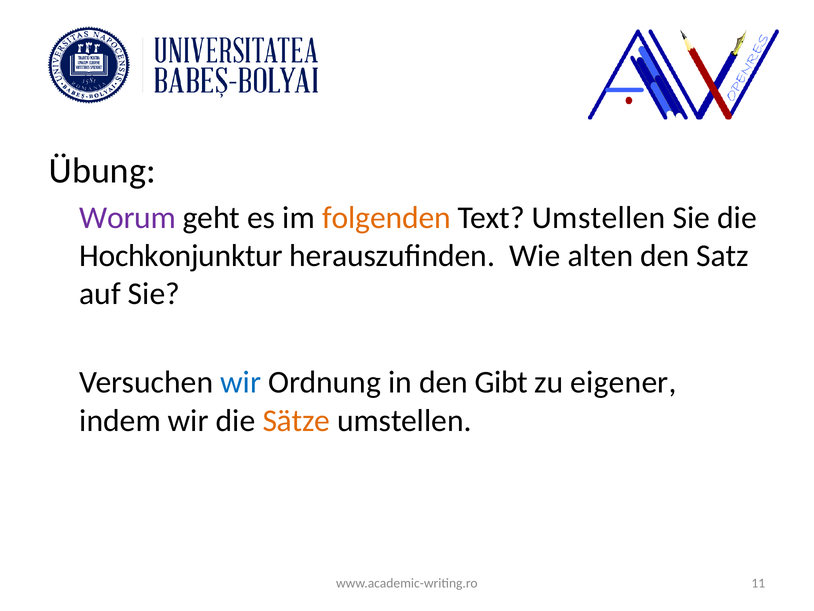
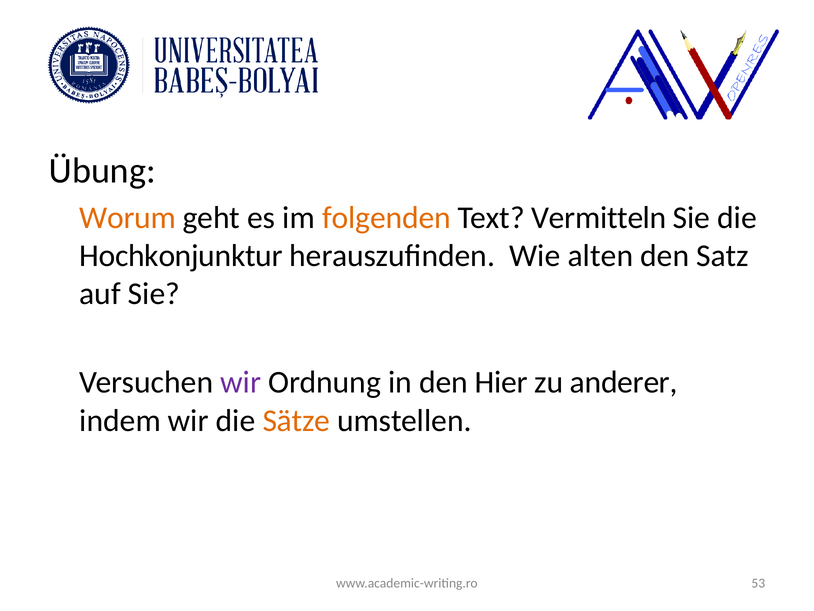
Worum colour: purple -> orange (128, 218)
Text Umstellen: Umstellen -> Vermitteln (599, 218)
wir colour: blue -> purple (241, 382)
Gibt: Gibt -> Hier (501, 382)
eigener: eigener -> anderer (624, 382)
11: 11 -> 53 (758, 583)
